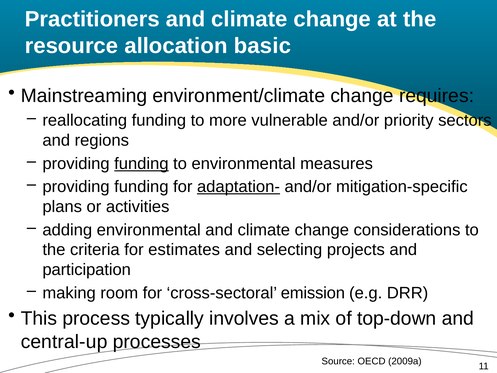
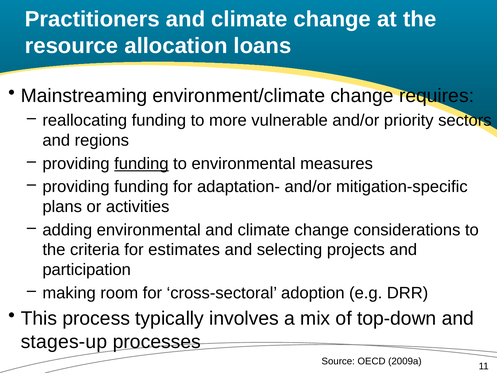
basic: basic -> loans (262, 46)
adaptation- underline: present -> none (238, 187)
emission: emission -> adoption (313, 293)
central-up: central-up -> stages-up (64, 342)
